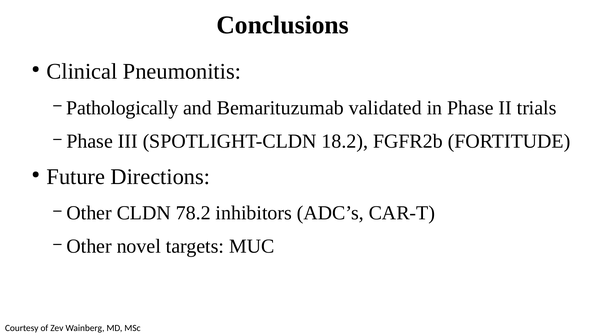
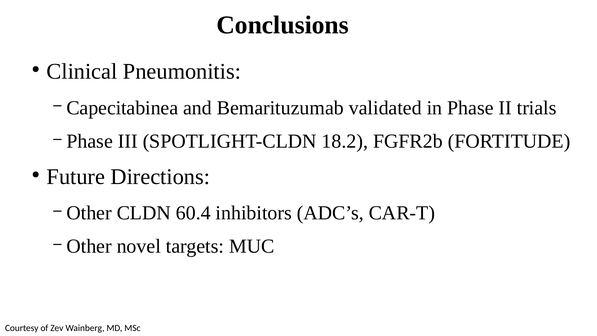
Pathologically: Pathologically -> Capecitabinea (122, 108)
78.2: 78.2 -> 60.4 (193, 213)
